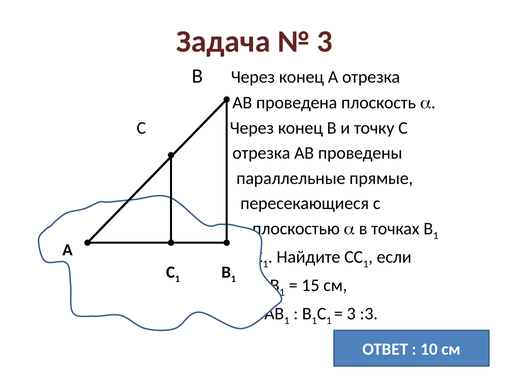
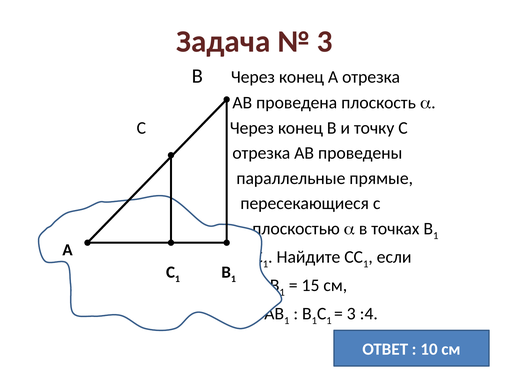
:3: :3 -> :4 (369, 313)
